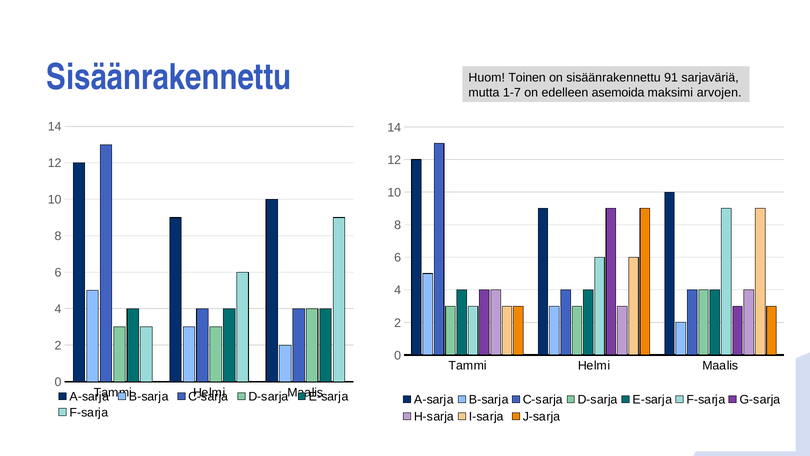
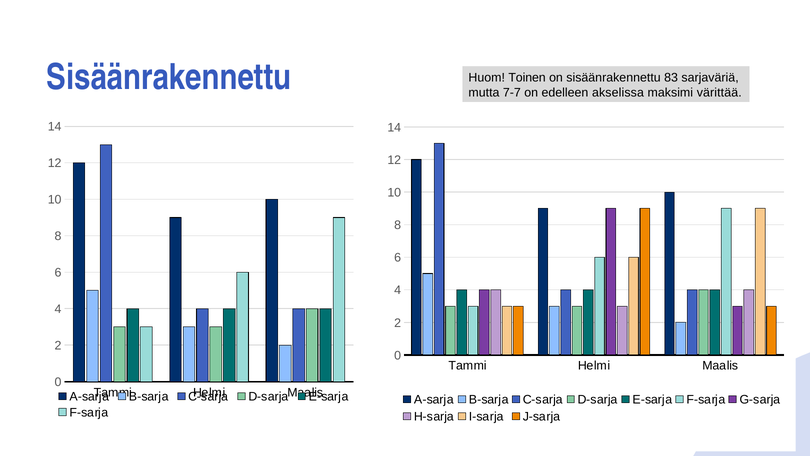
91: 91 -> 83 (671, 77)
1-7: 1-7 -> 7-7 (512, 92)
asemoida: asemoida -> akselissa (618, 92)
arvojen: arvojen -> värittää (719, 92)
